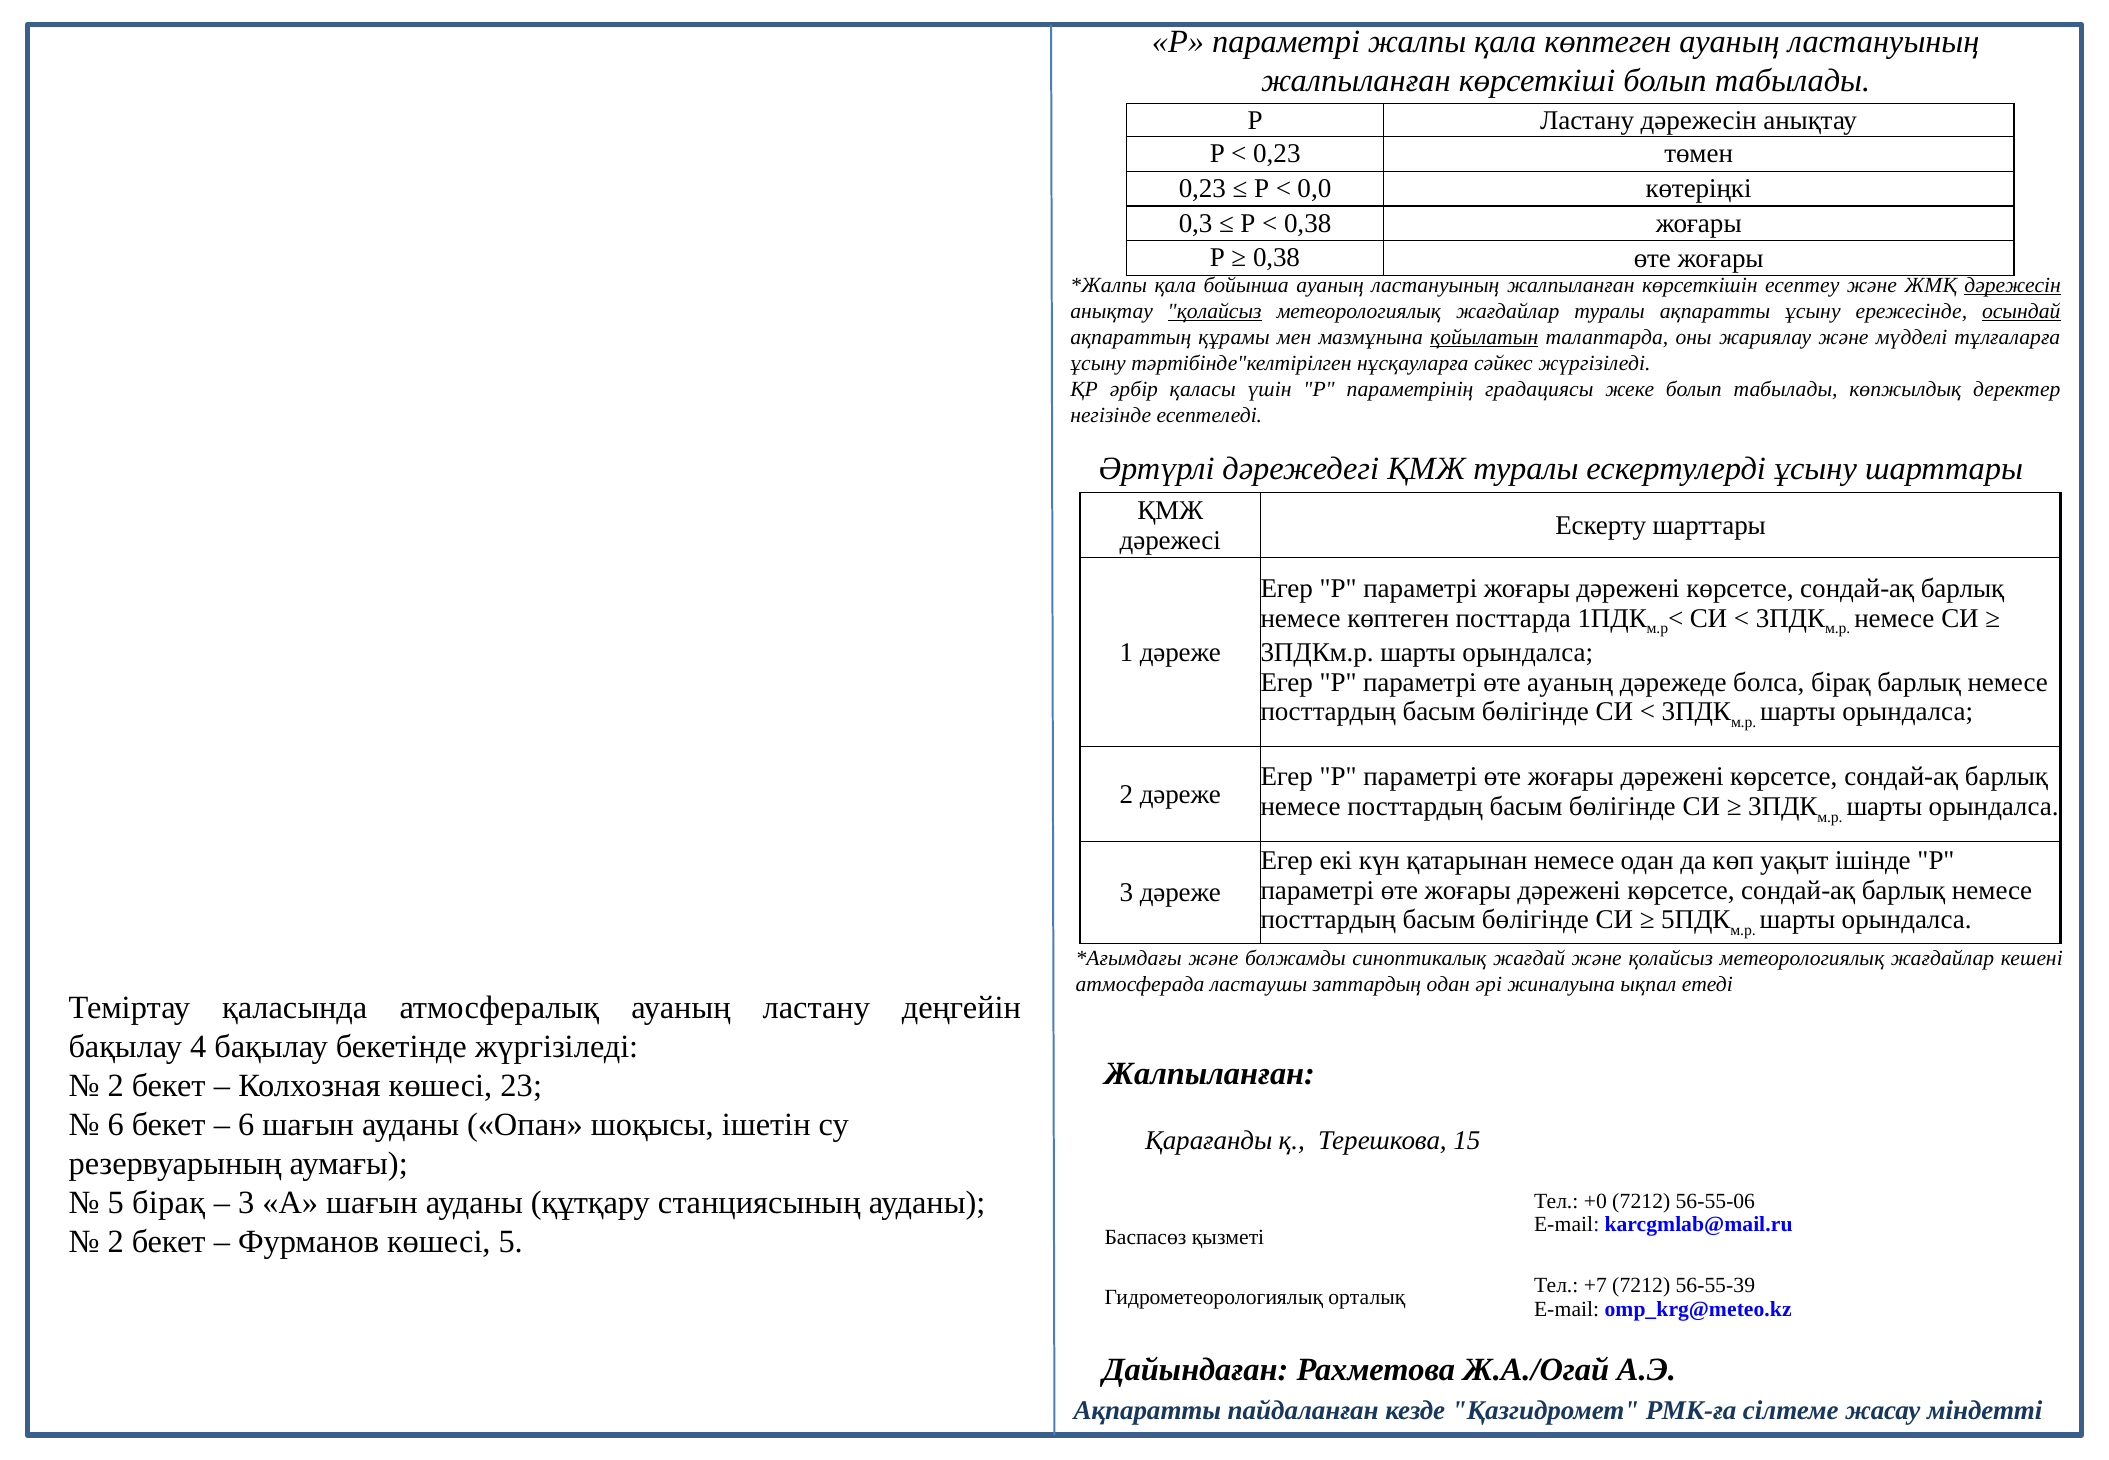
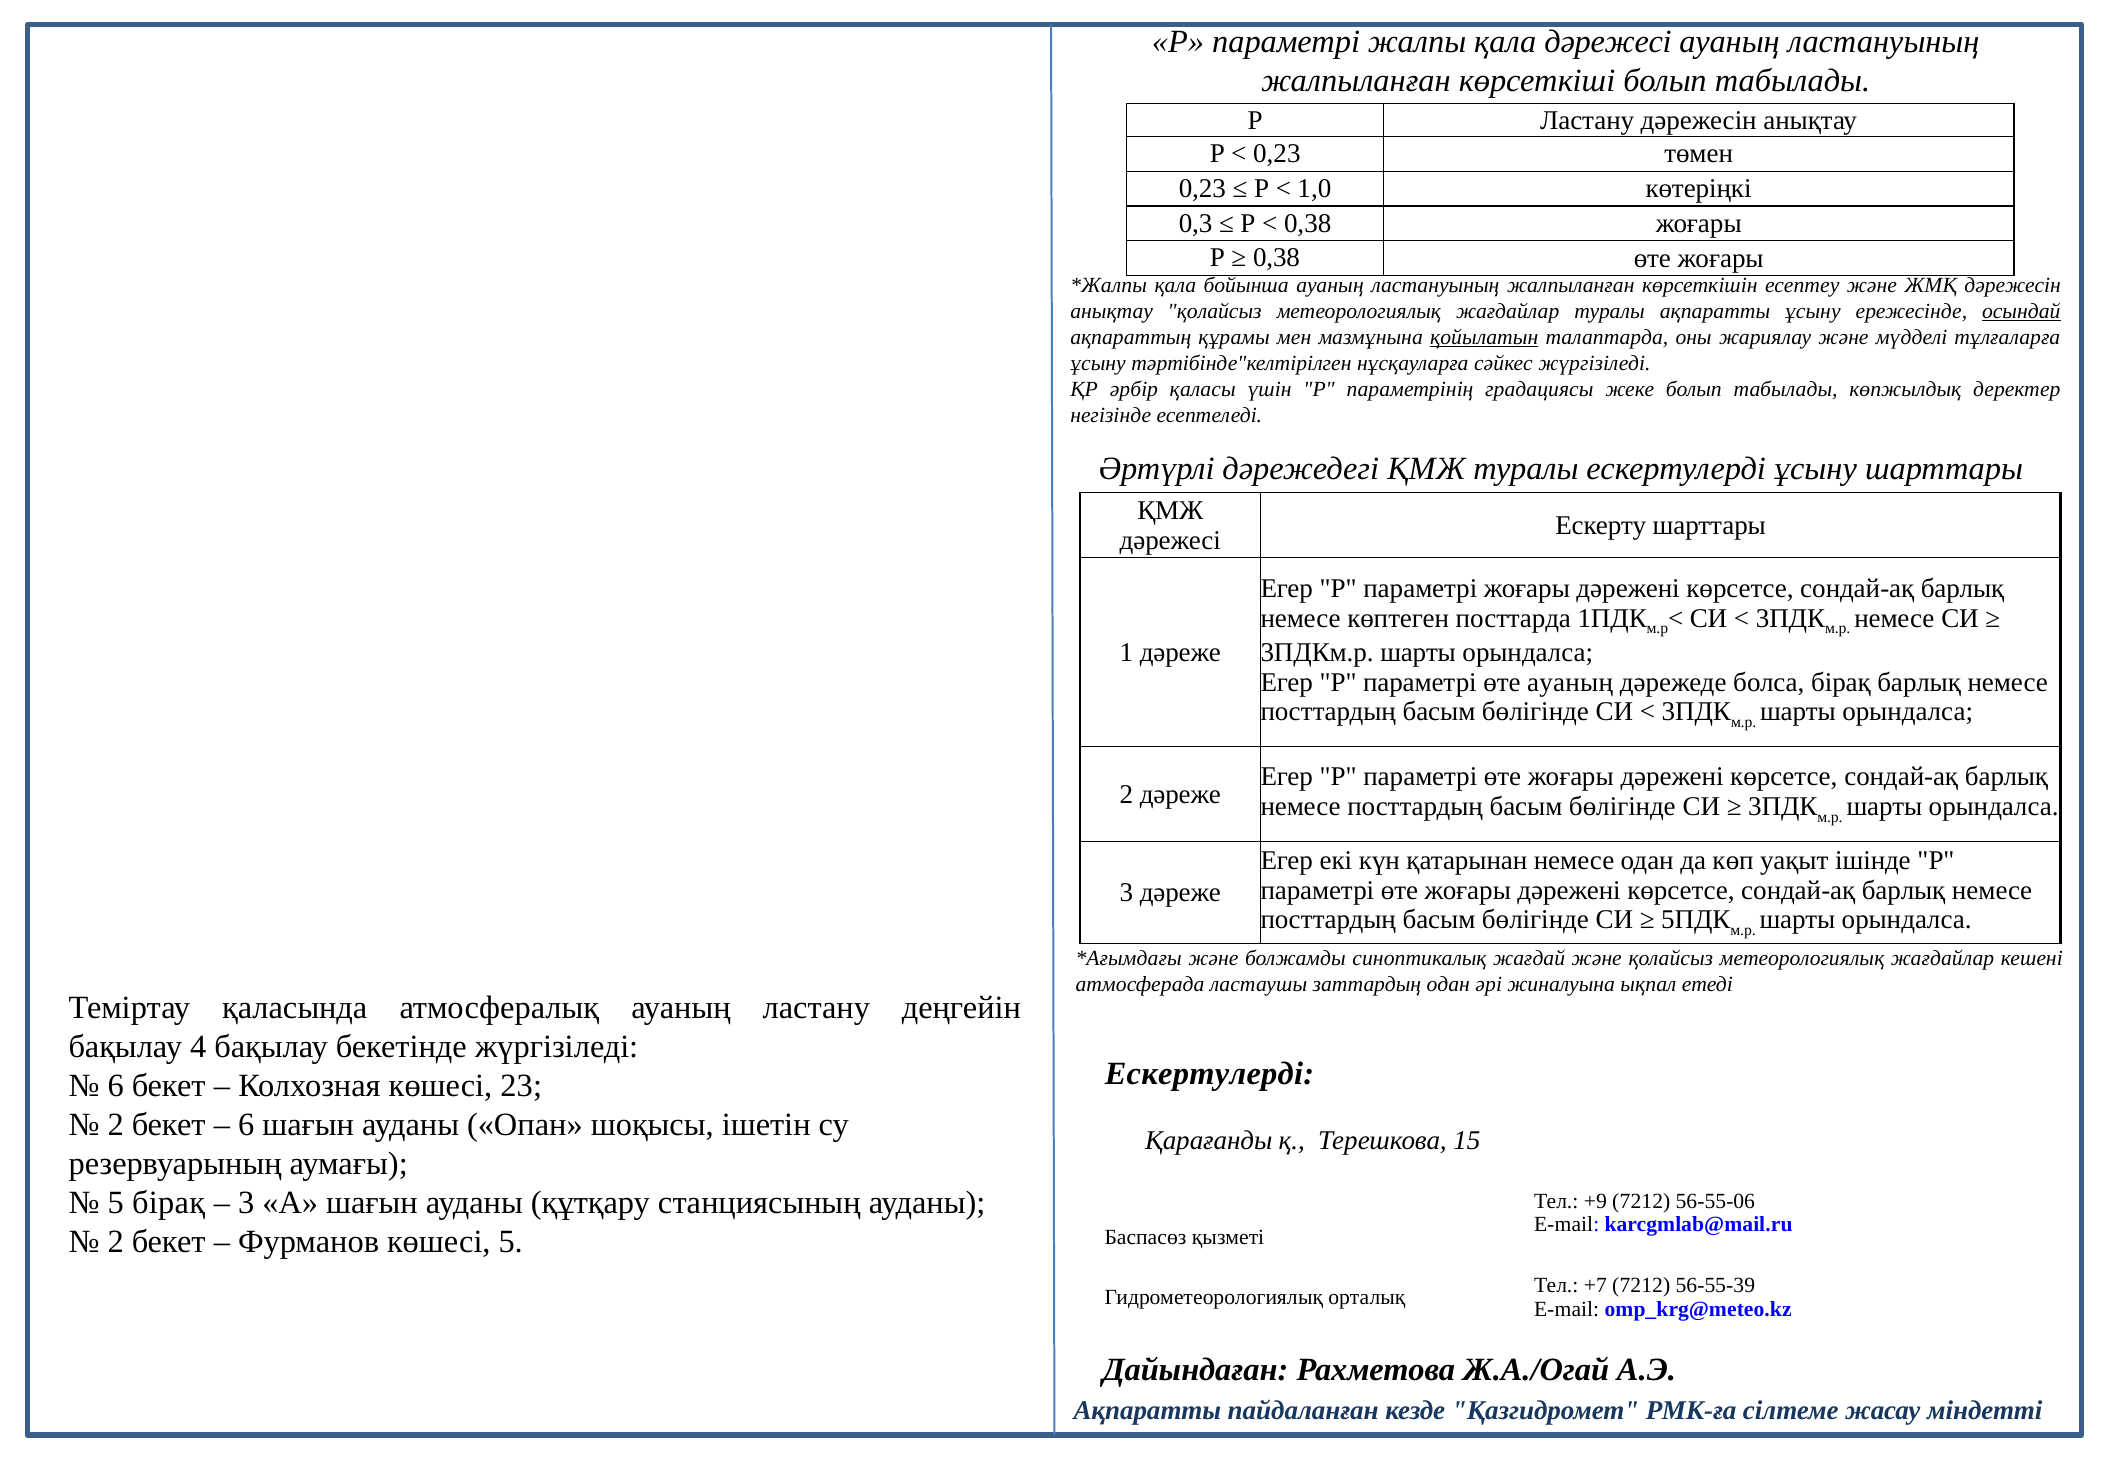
қала көптеген: көптеген -> дәрежесі (1608, 41)
0,0: 0,0 -> 1,0 (1314, 188)
дәрежесін underline: present -> none (2013, 286)
қолайсыз underline: present -> none (1215, 311)
Жалпыланған: Жалпыланған -> Ескертулерді (1210, 1073)
2: 2 -> 6 (116, 1086)
6: 6 -> 2 (116, 1125)
+0: +0 -> +9 (1595, 1201)
